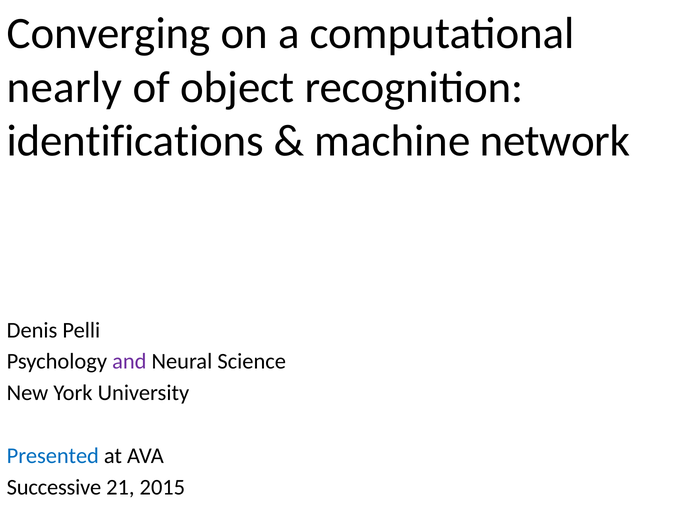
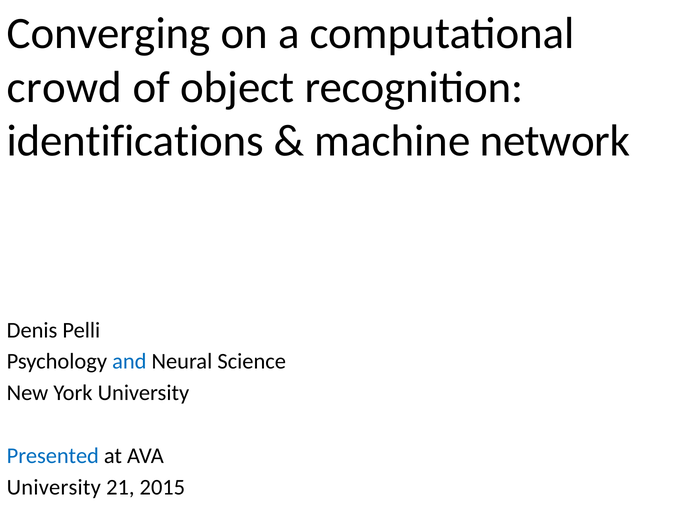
nearly: nearly -> crowd (64, 87)
and colour: purple -> blue (129, 362)
Successive: Successive -> University (54, 488)
